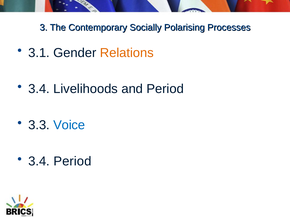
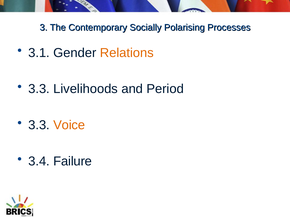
3.4: 3.4 -> 3.3 (39, 89)
Voice colour: blue -> orange (69, 125)
3.4 Period: Period -> Failure (73, 161)
